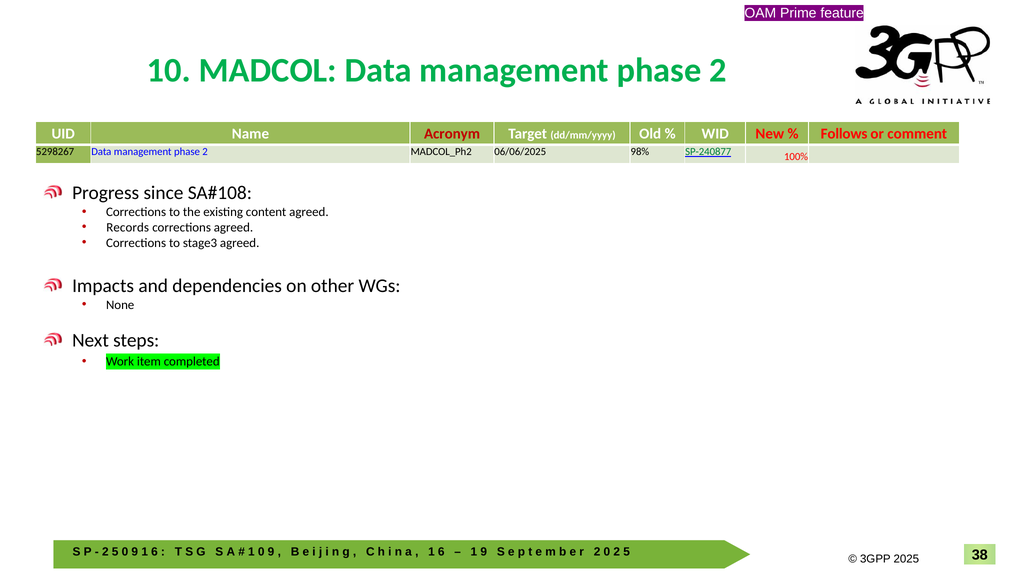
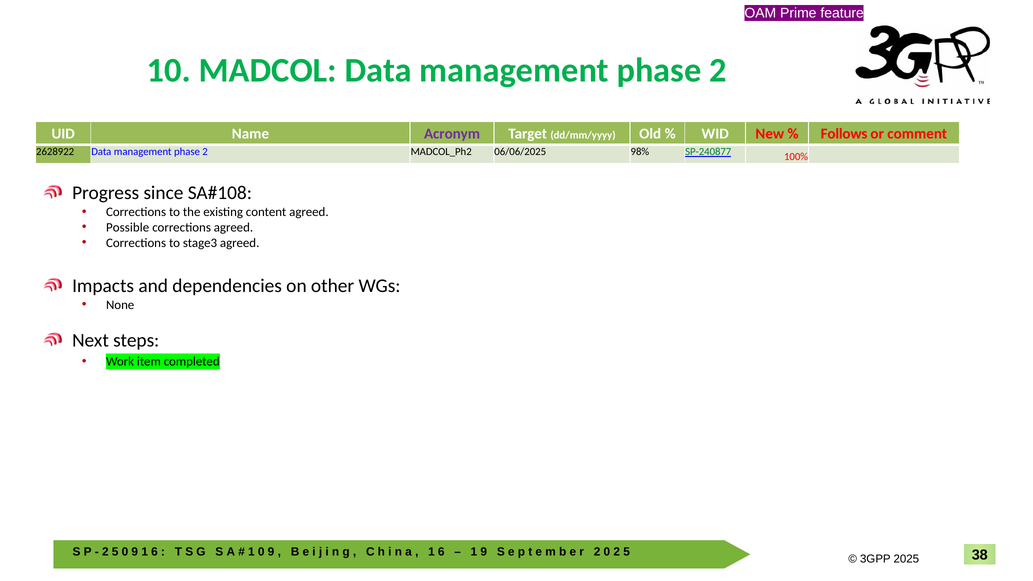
Acronym colour: red -> purple (452, 134)
5298267: 5298267 -> 2628922 (55, 152)
Records: Records -> Possible (128, 227)
